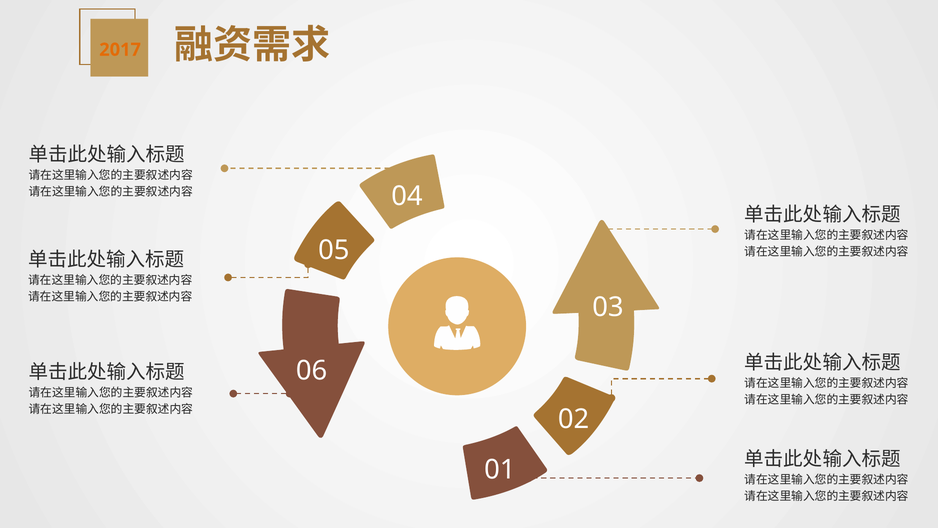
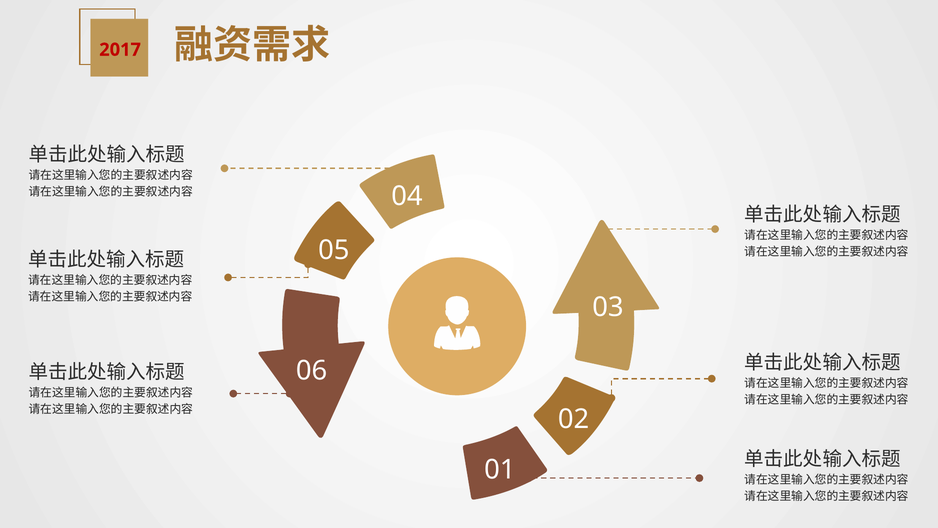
2017 colour: orange -> red (120, 50)
